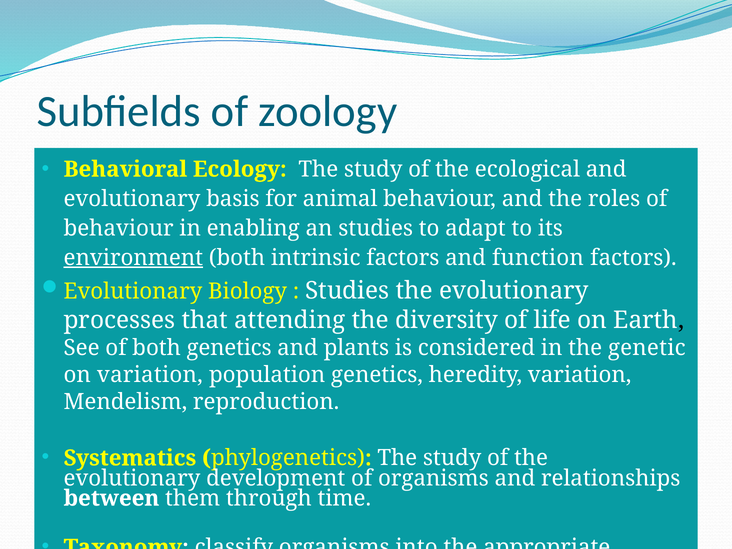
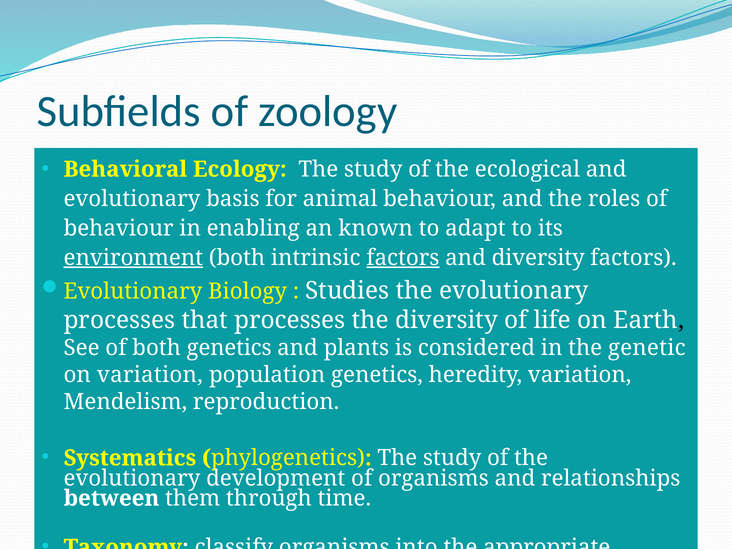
an studies: studies -> known (376, 228)
factors underline: none -> present (403, 258)
and function: function -> diversity (538, 258)
that attending: attending -> processes (290, 320)
